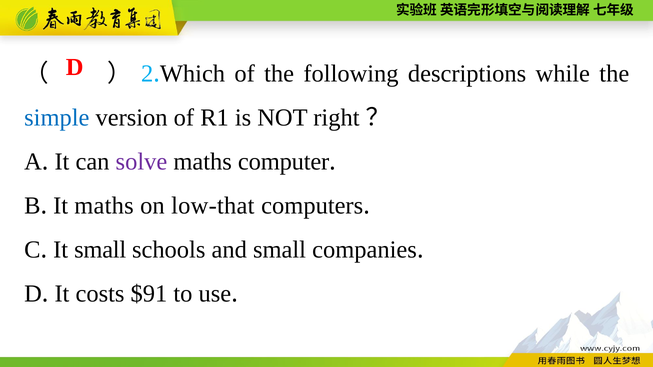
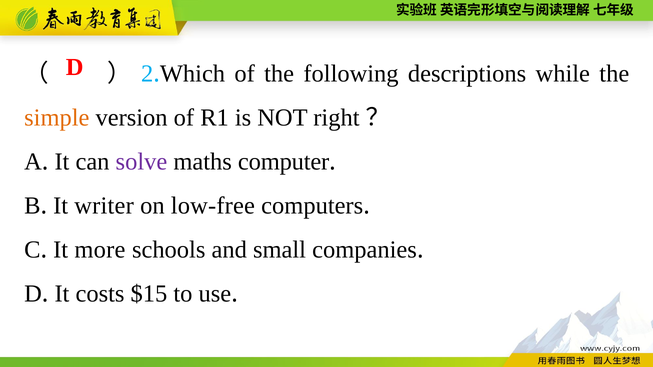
simple colour: blue -> orange (57, 118)
It maths: maths -> writer (104, 206)
low-that: low-that -> low-free (213, 206)
It small: small -> more (100, 250)
$91: $91 -> $15 (149, 294)
